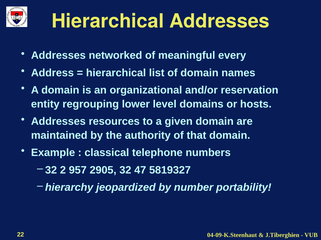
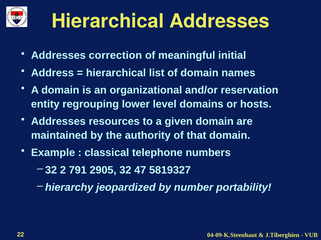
networked: networked -> correction (115, 56)
every: every -> initial (232, 56)
957: 957 -> 791 (78, 171)
